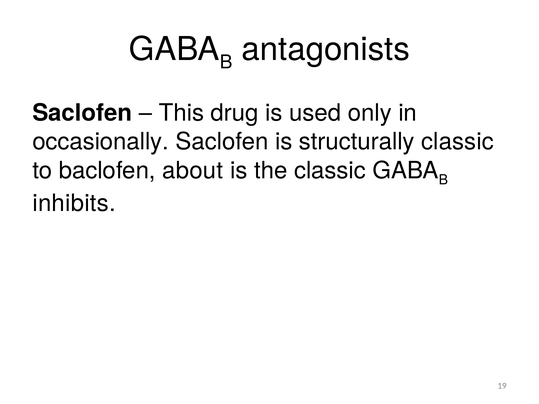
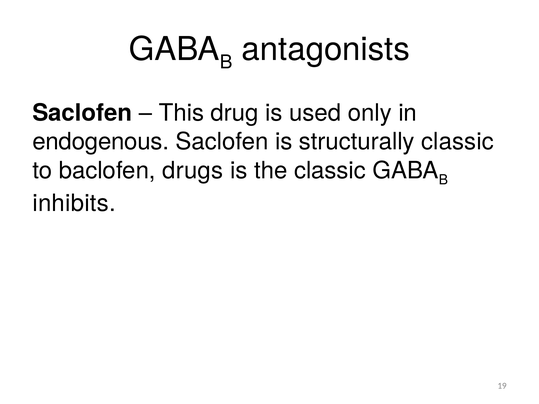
occasionally: occasionally -> endogenous (101, 142)
about: about -> drugs (193, 171)
